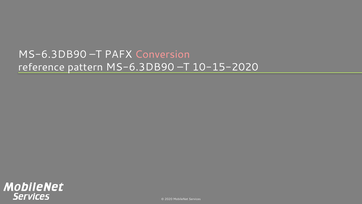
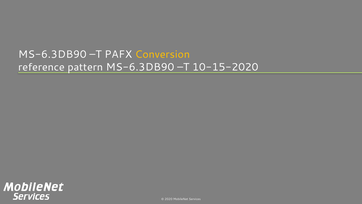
Conversion colour: pink -> yellow (162, 54)
